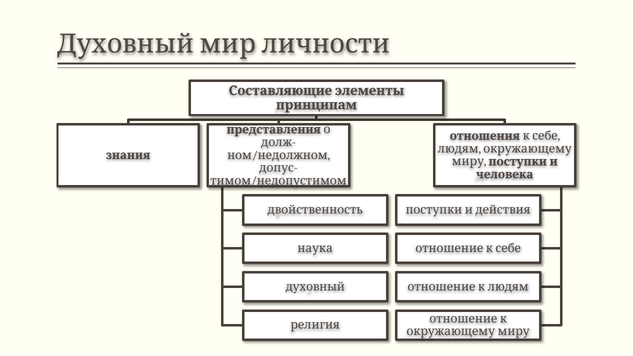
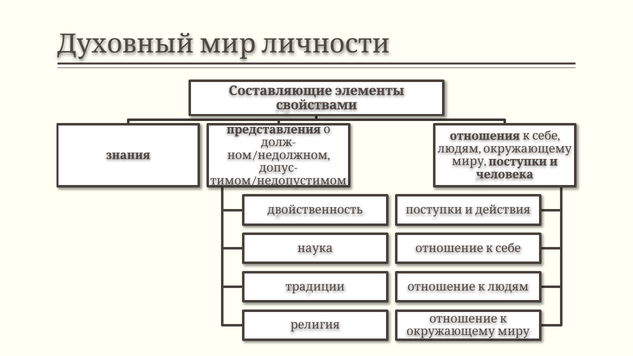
принципам: принципам -> свойствами (317, 105)
духовный: духовный -> традиции (315, 287)
